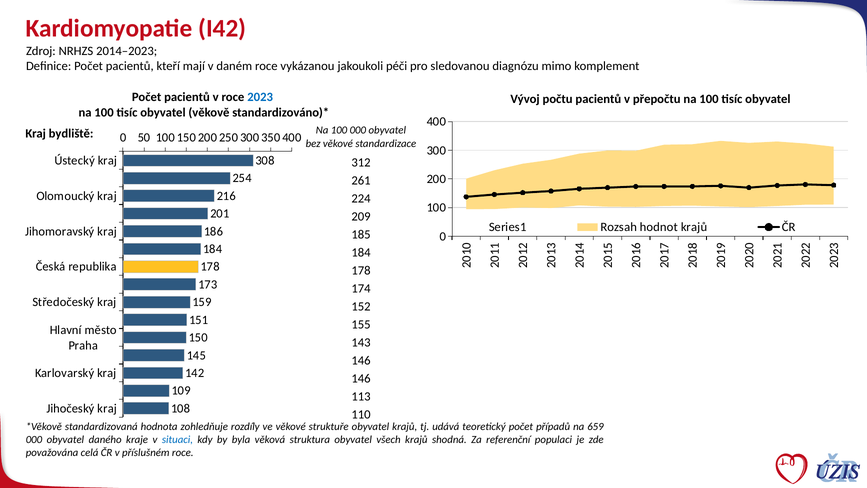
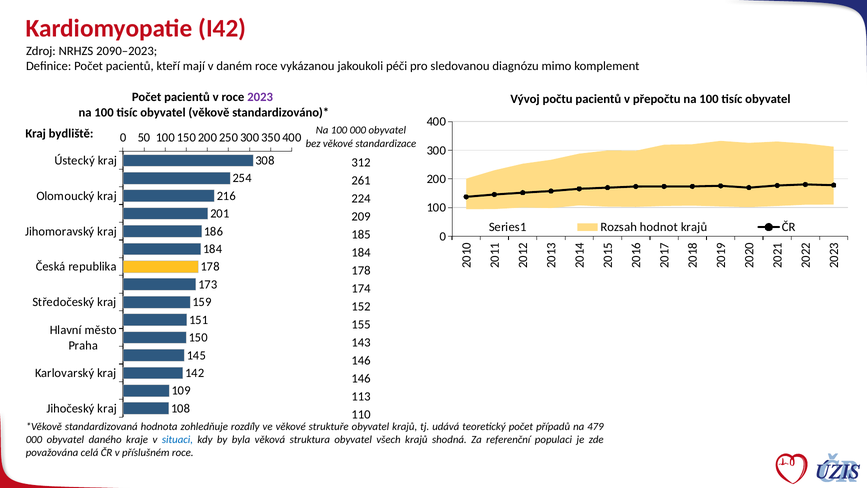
2014–2023: 2014–2023 -> 2090–2023 (127, 51)
2023 colour: blue -> purple (260, 97)
659: 659 -> 479 (595, 427)
